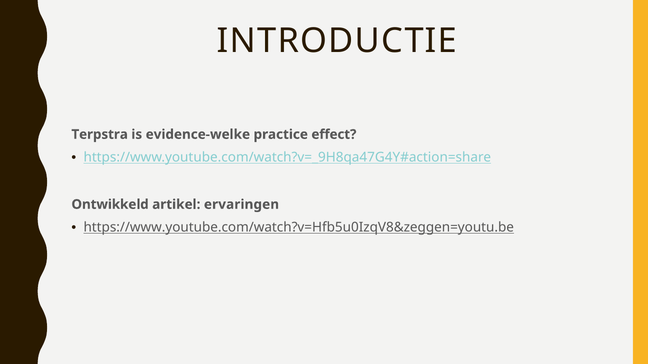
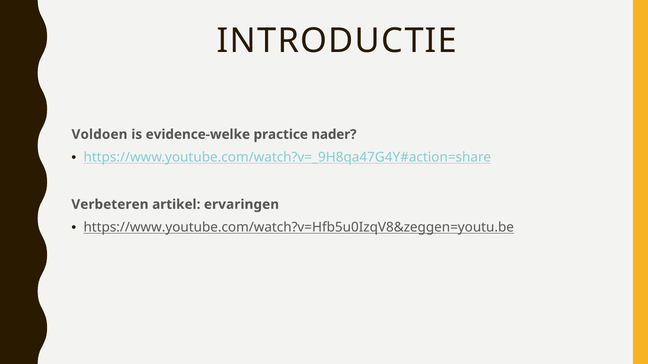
Terpstra: Terpstra -> Voldoen (99, 135)
effect: effect -> nader (334, 135)
Ontwikkeld: Ontwikkeld -> Verbeteren (110, 205)
